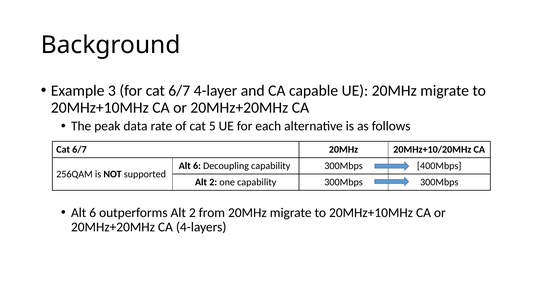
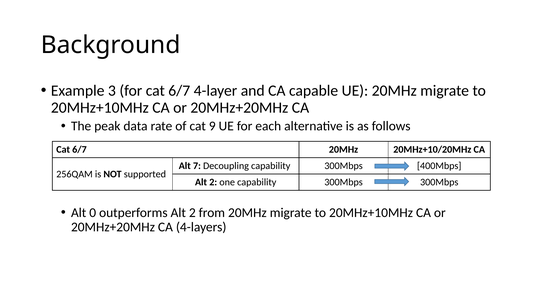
5: 5 -> 9 (212, 126)
6: 6 -> 7 (197, 166)
6: 6 -> 0 (93, 212)
